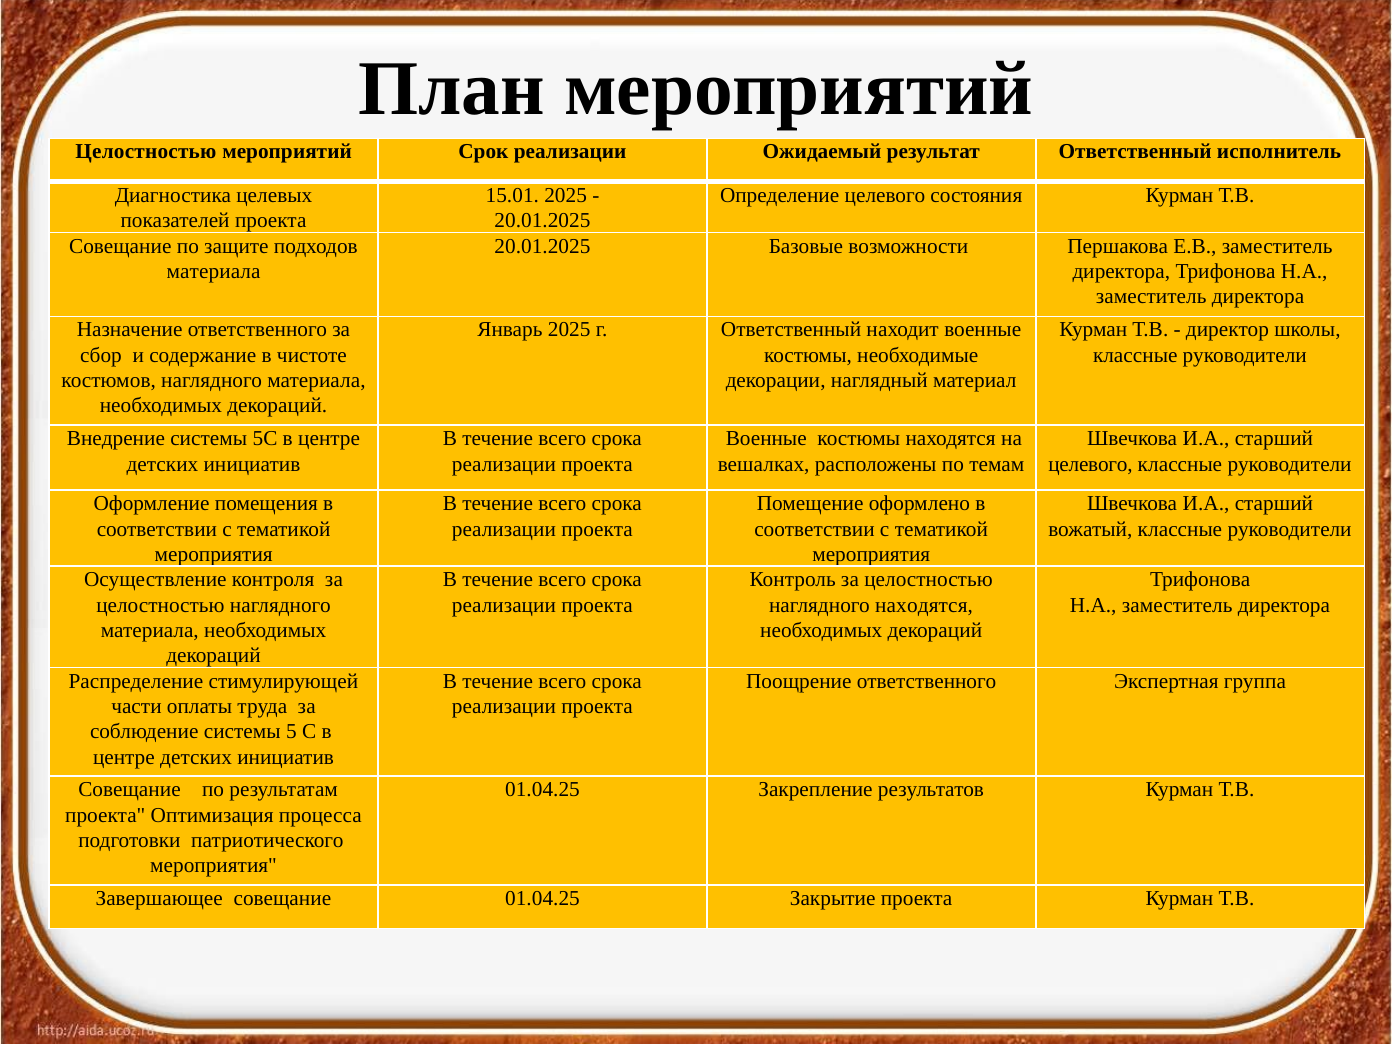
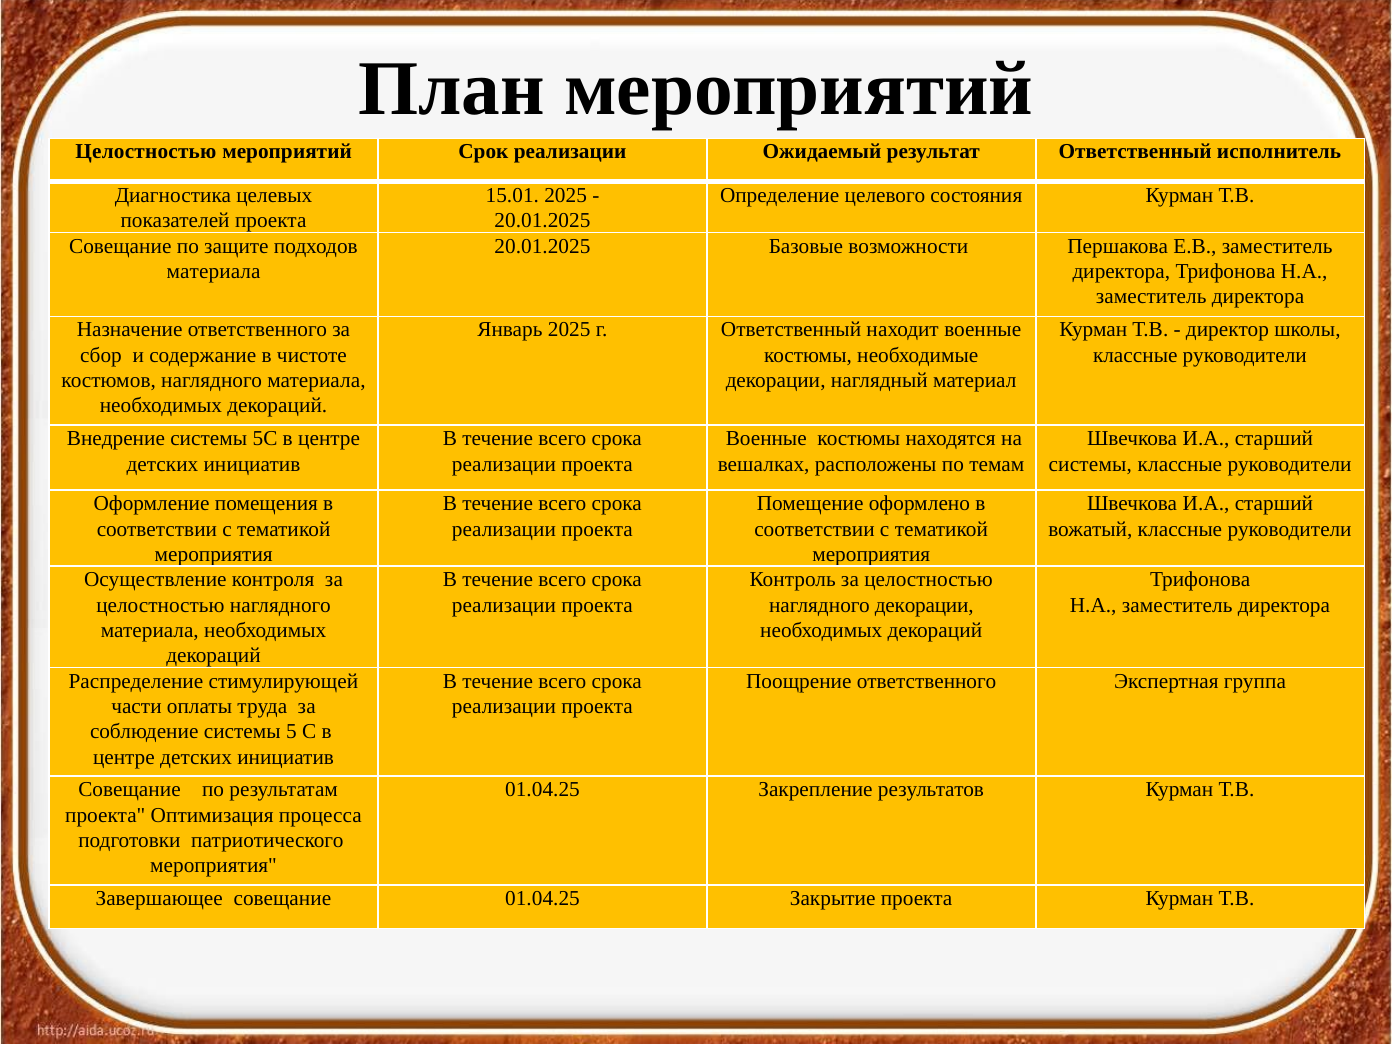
целевого: целевого -> системы (1090, 464)
наглядного находятся: находятся -> декорации (924, 605)
